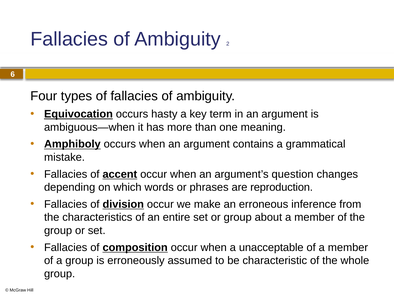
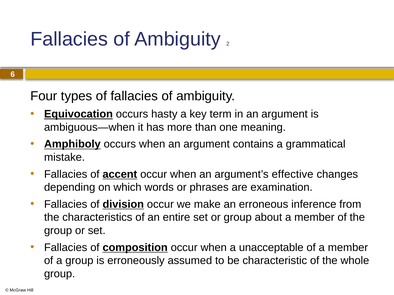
question: question -> effective (293, 174)
reproduction: reproduction -> examination (282, 188)
